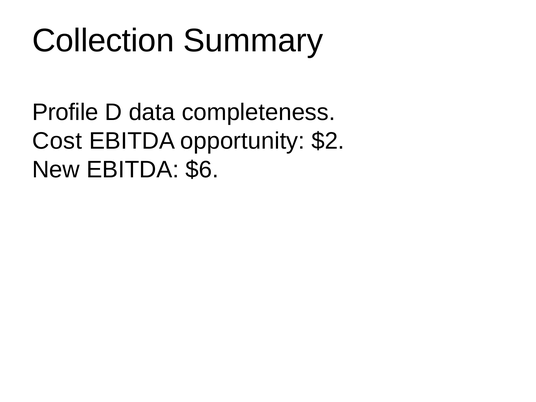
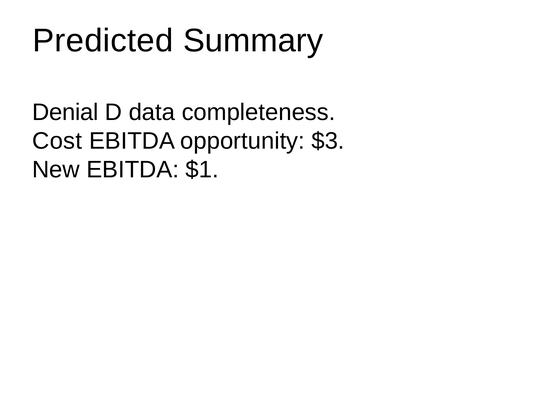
Collection: Collection -> Predicted (103, 41)
Profile: Profile -> Denial (65, 112)
$2: $2 -> $3 (328, 141)
$6: $6 -> $1 (202, 170)
